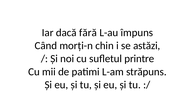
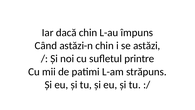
dacă fără: fără -> chin (88, 33)
morți-n: morți-n -> astăzi-n (76, 46)
